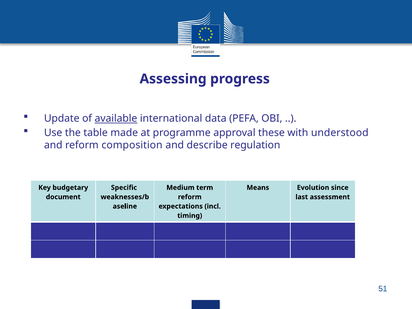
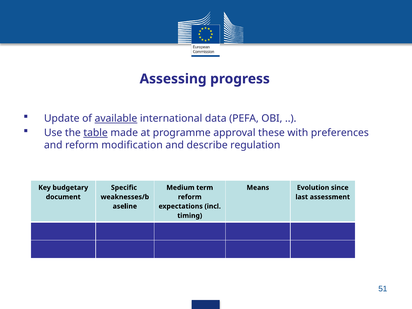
table underline: none -> present (96, 133)
understood: understood -> preferences (340, 133)
composition: composition -> modification (132, 145)
